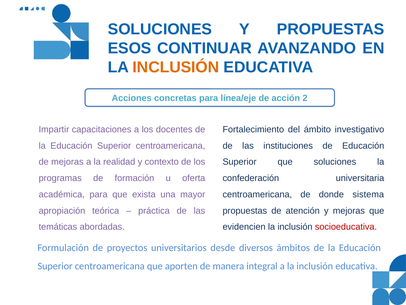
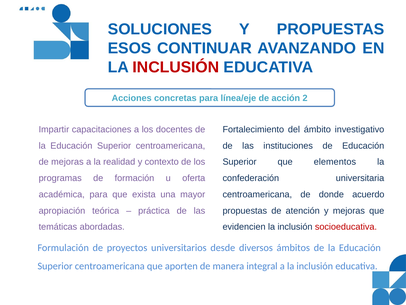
INCLUSIÓN colour: orange -> red (176, 67)
que soluciones: soluciones -> elementos (335, 162)
sistema: sistema -> acuerdo (368, 194)
